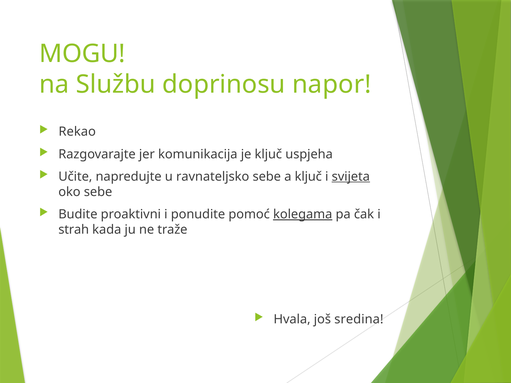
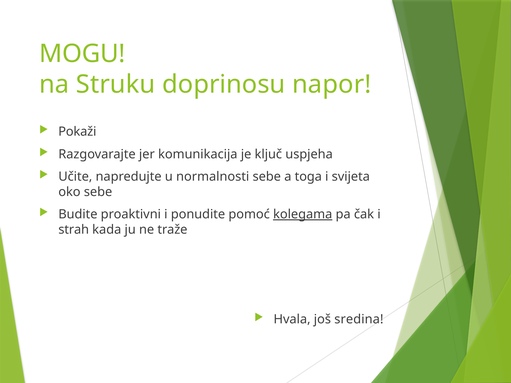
Službu: Službu -> Struku (116, 84)
Rekao: Rekao -> Pokaži (77, 132)
ravnateljsko: ravnateljsko -> normalnosti (213, 177)
a ključ: ključ -> toga (308, 177)
svijeta underline: present -> none (351, 177)
